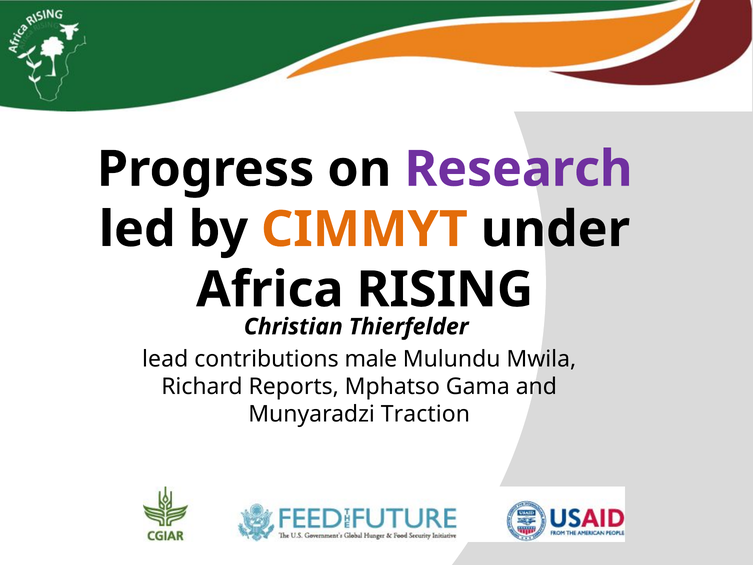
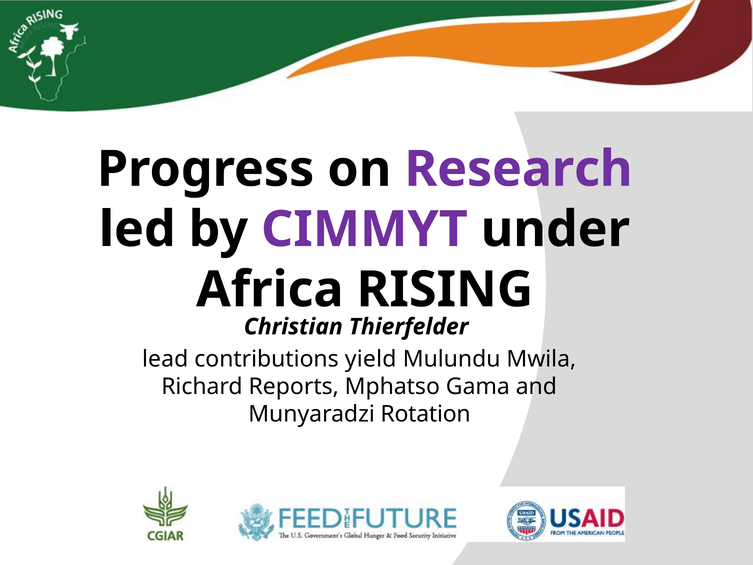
CIMMYT colour: orange -> purple (364, 229)
male: male -> yield (371, 359)
Traction: Traction -> Rotation (426, 414)
